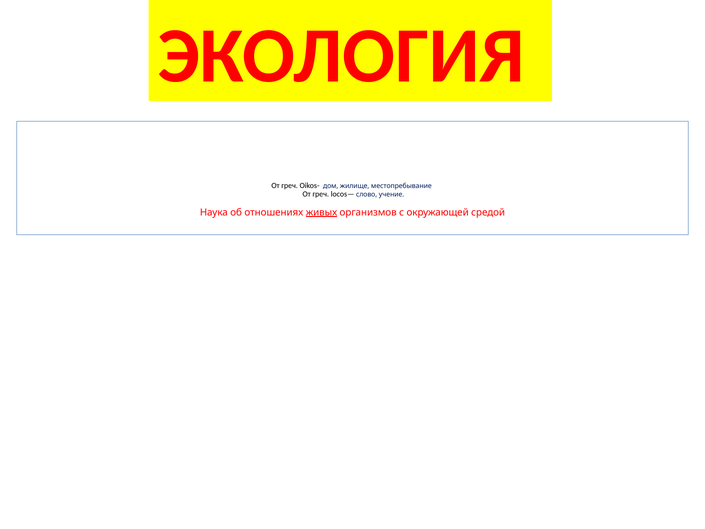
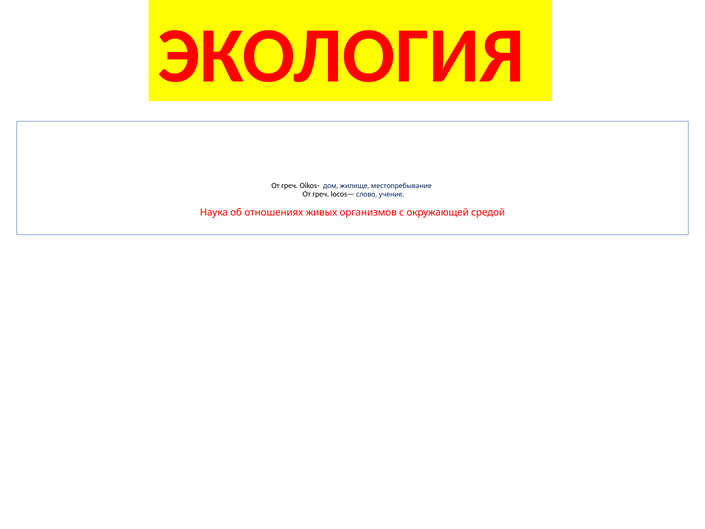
живых underline: present -> none (321, 212)
